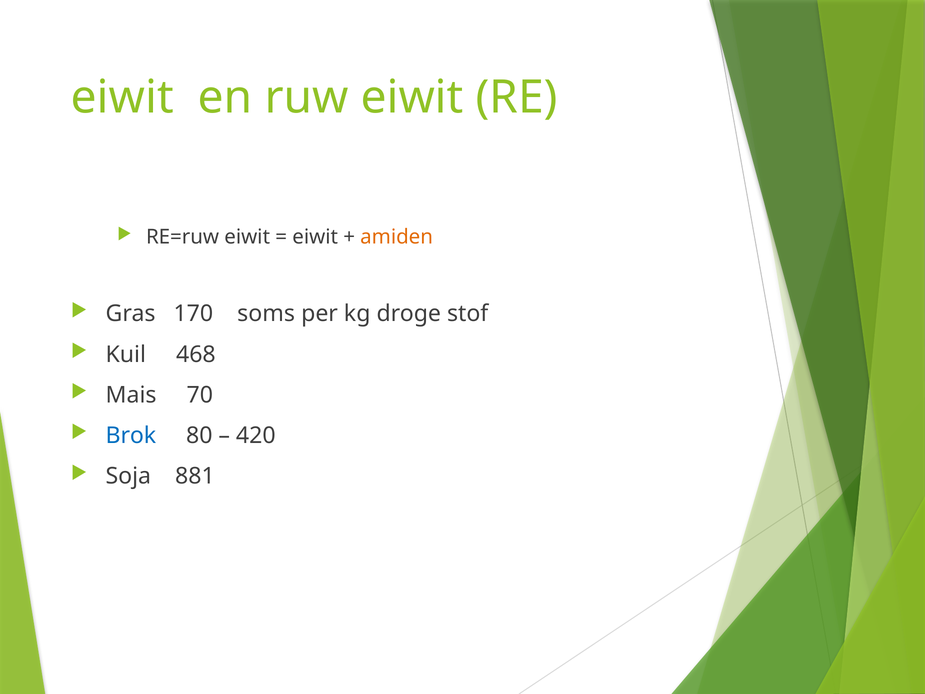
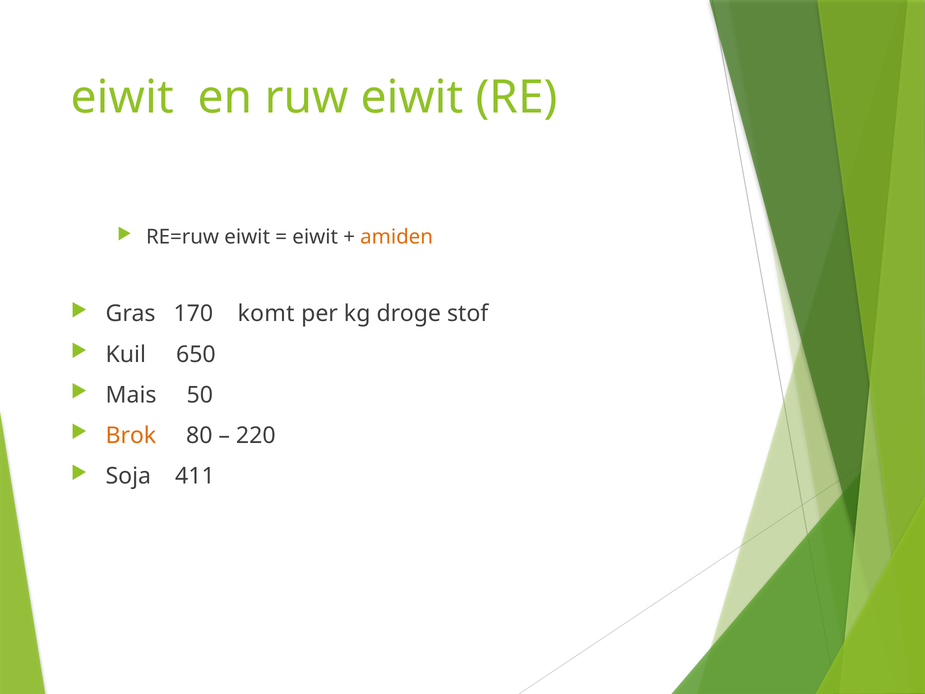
soms: soms -> komt (266, 314)
468: 468 -> 650 (196, 354)
70: 70 -> 50 (200, 395)
Brok colour: blue -> orange (131, 436)
420: 420 -> 220 (256, 436)
881: 881 -> 411 (195, 476)
